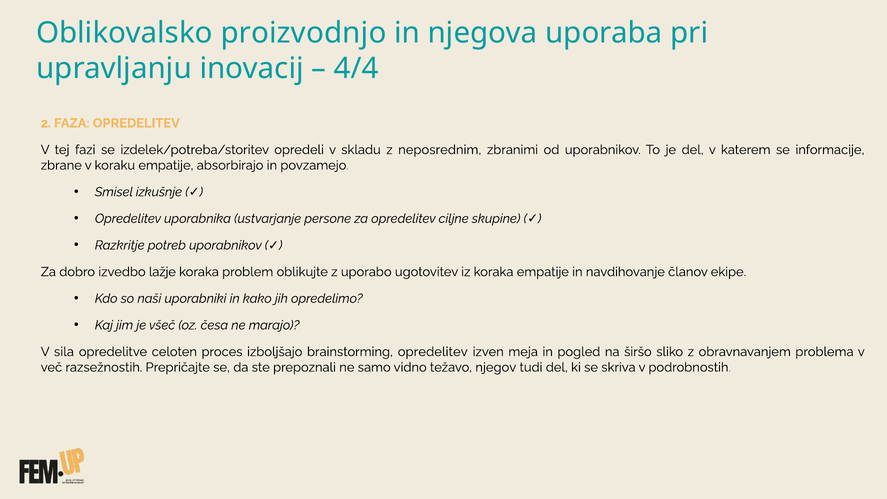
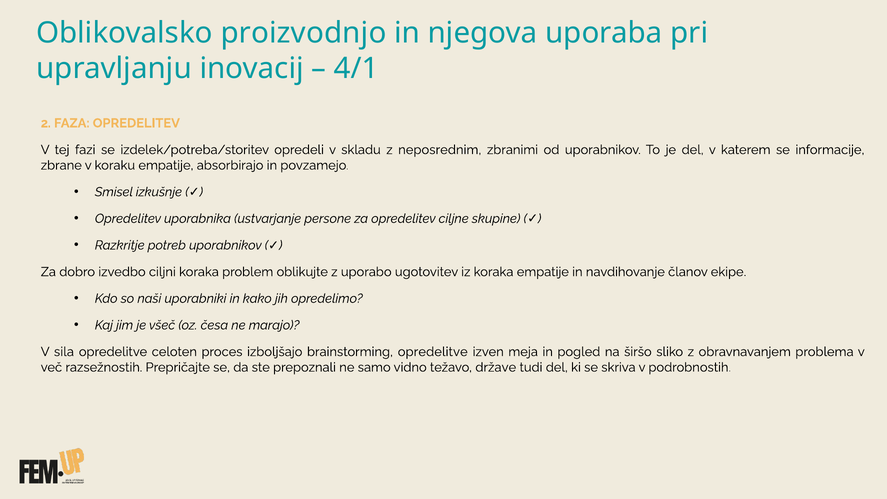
4/4: 4/4 -> 4/1 (356, 68)
lažje: lažje -> ciljni (162, 272)
brainstorming opredelitev: opredelitev -> opredelitve (433, 352)
njegov: njegov -> države (496, 367)
